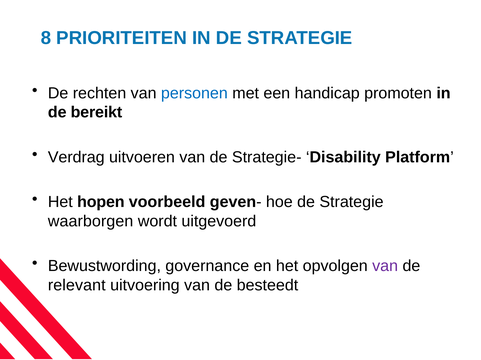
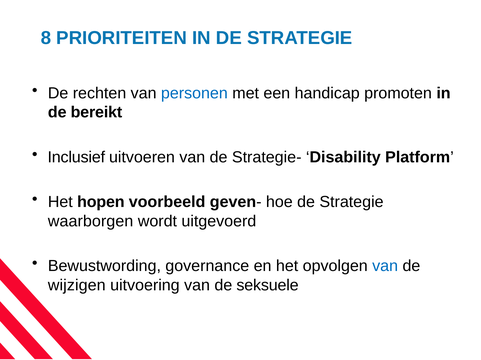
Verdrag: Verdrag -> Inclusief (76, 157)
van colour: purple -> blue (385, 266)
relevant: relevant -> wijzigen (77, 286)
besteedt: besteedt -> seksuele (268, 286)
